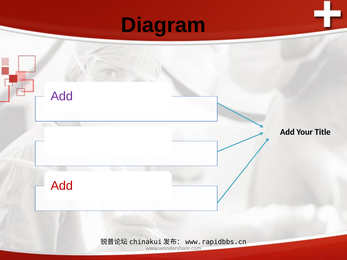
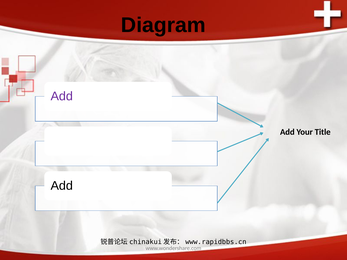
Add colour: red -> black (62, 186)
